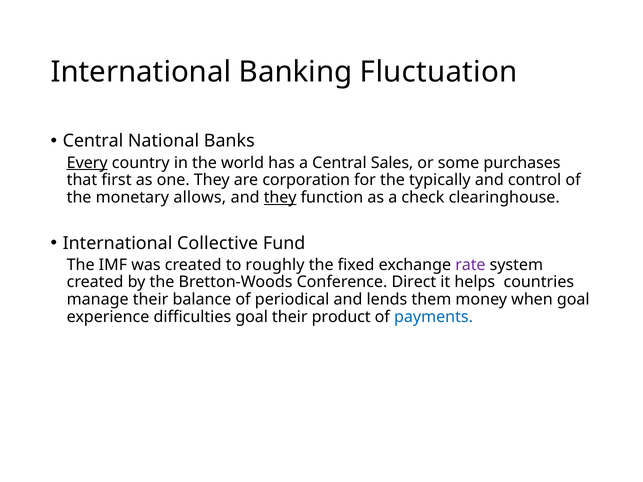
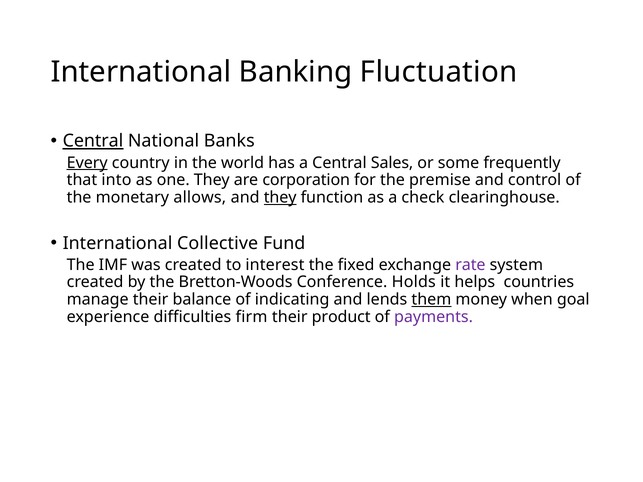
Central underline: none -> present (93, 141)
purchases: purchases -> frequently (522, 163)
first: first -> into (116, 180)
typically: typically -> premise (440, 180)
roughly: roughly -> interest (275, 265)
Direct: Direct -> Holds (414, 282)
periodical: periodical -> indicating (292, 300)
them underline: none -> present (431, 300)
difficulties goal: goal -> firm (252, 317)
payments colour: blue -> purple (434, 317)
